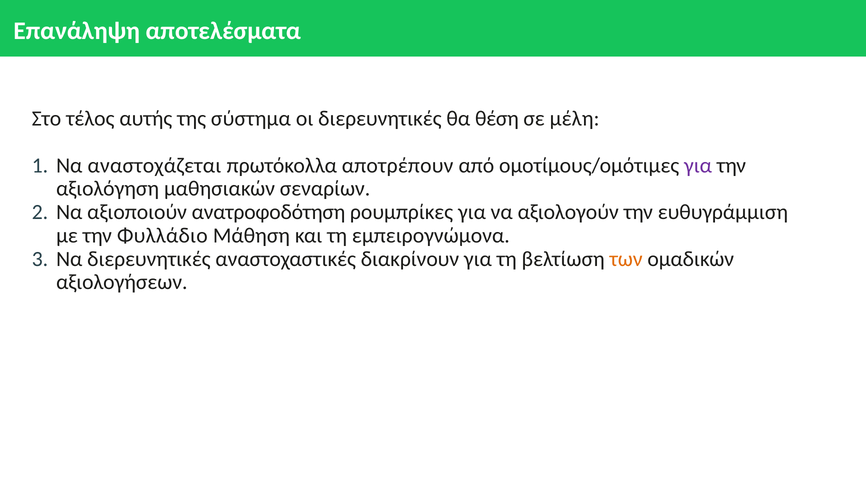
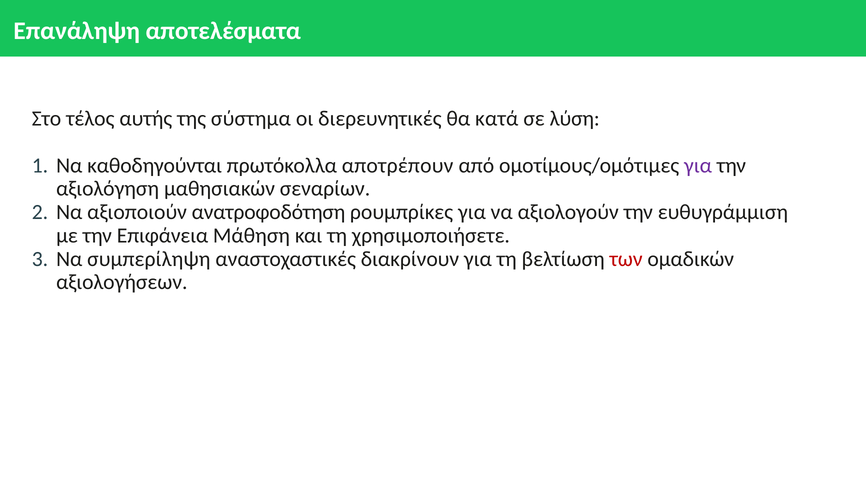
θέση: θέση -> κατά (497, 119)
μέλη: μέλη -> λύση (575, 119)
αναστοχάζεται: αναστοχάζεται -> καθοδηγούνται (155, 165)
Φυλλάδιο: Φυλλάδιο -> Επιφάνεια (163, 236)
εμπειρογνώμονα: εμπειρογνώμονα -> χρησιμοποιήσετε (431, 236)
Να διερευνητικές: διερευνητικές -> συμπερίληψη (149, 259)
των colour: orange -> red (626, 259)
